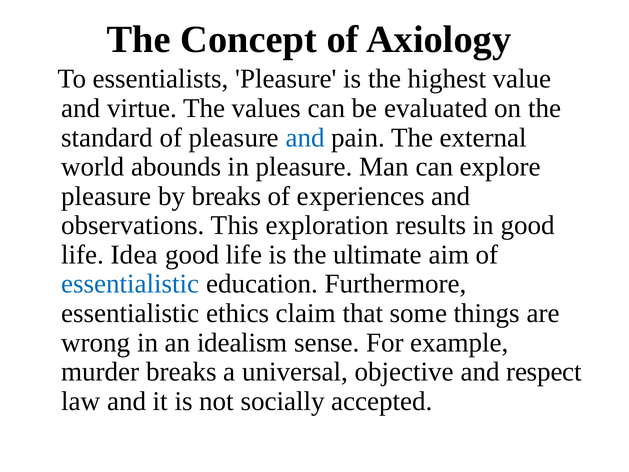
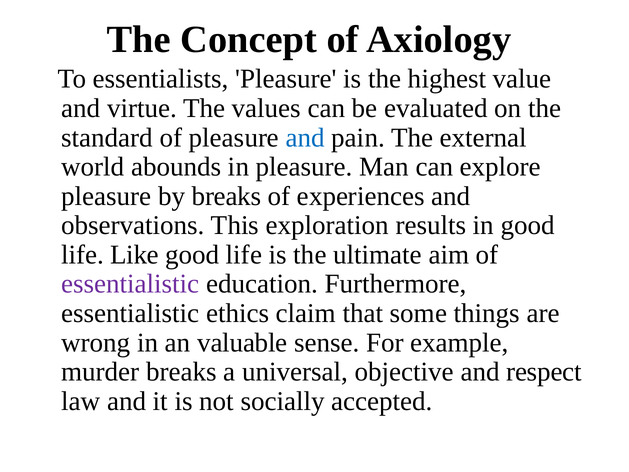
Idea: Idea -> Like (135, 255)
essentialistic colour: blue -> purple (130, 284)
idealism: idealism -> valuable (242, 342)
